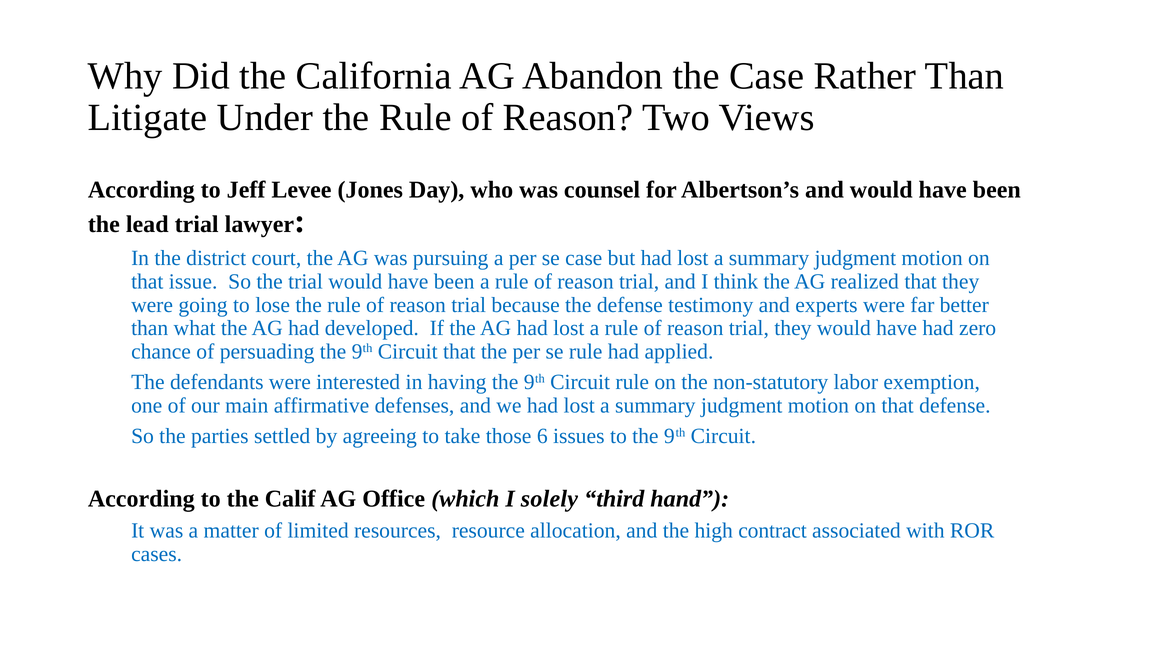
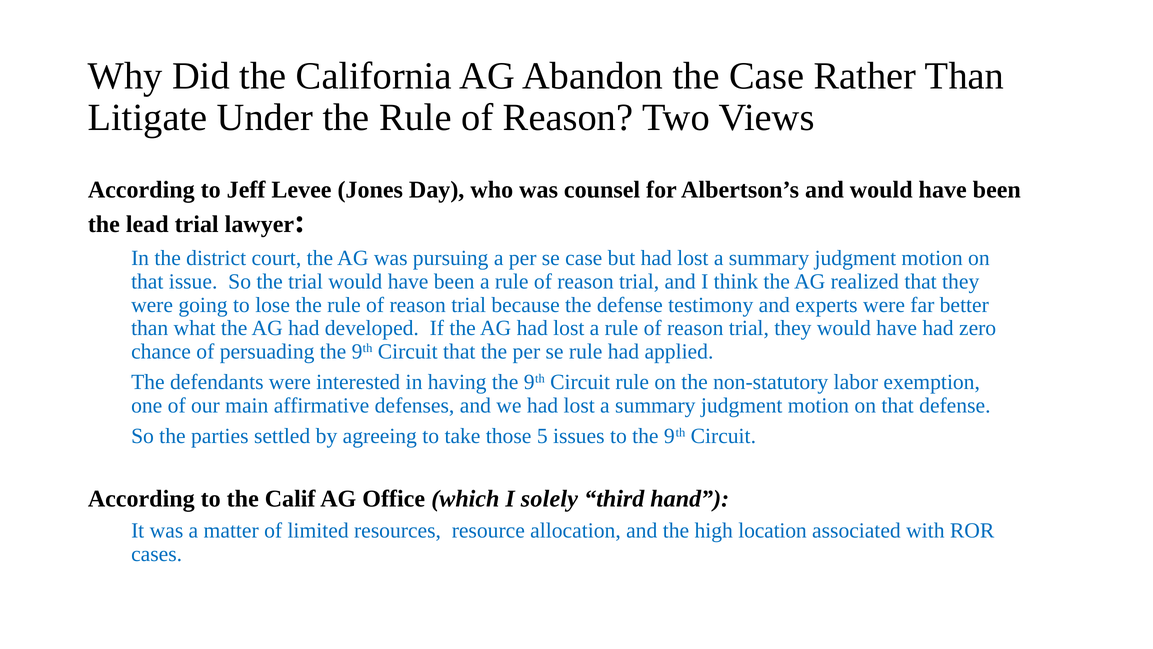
6: 6 -> 5 (542, 436)
contract: contract -> location (773, 530)
